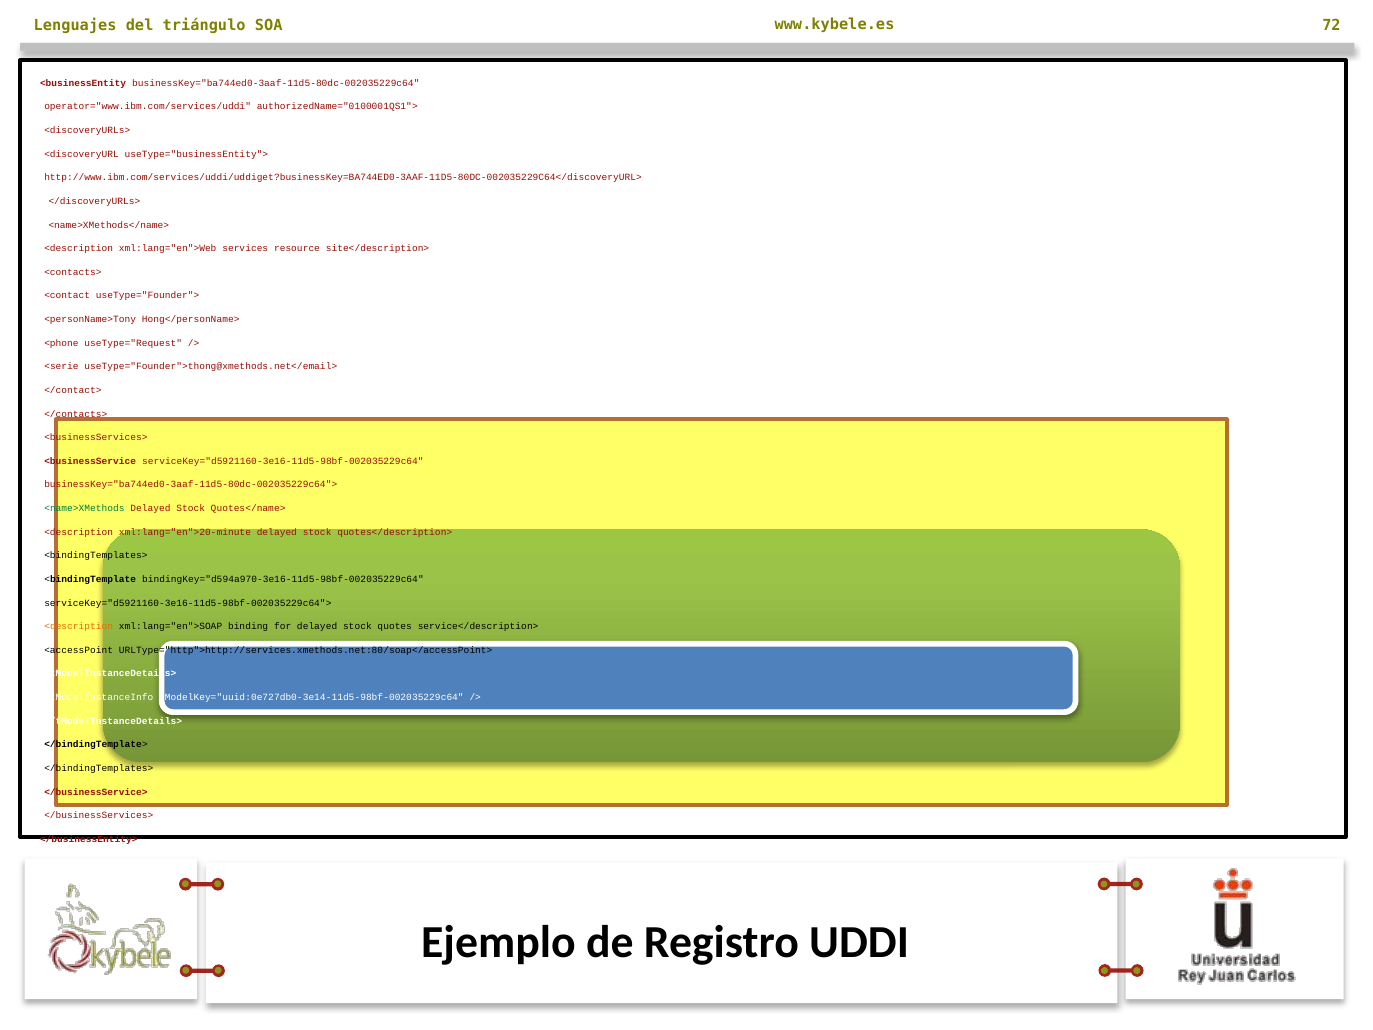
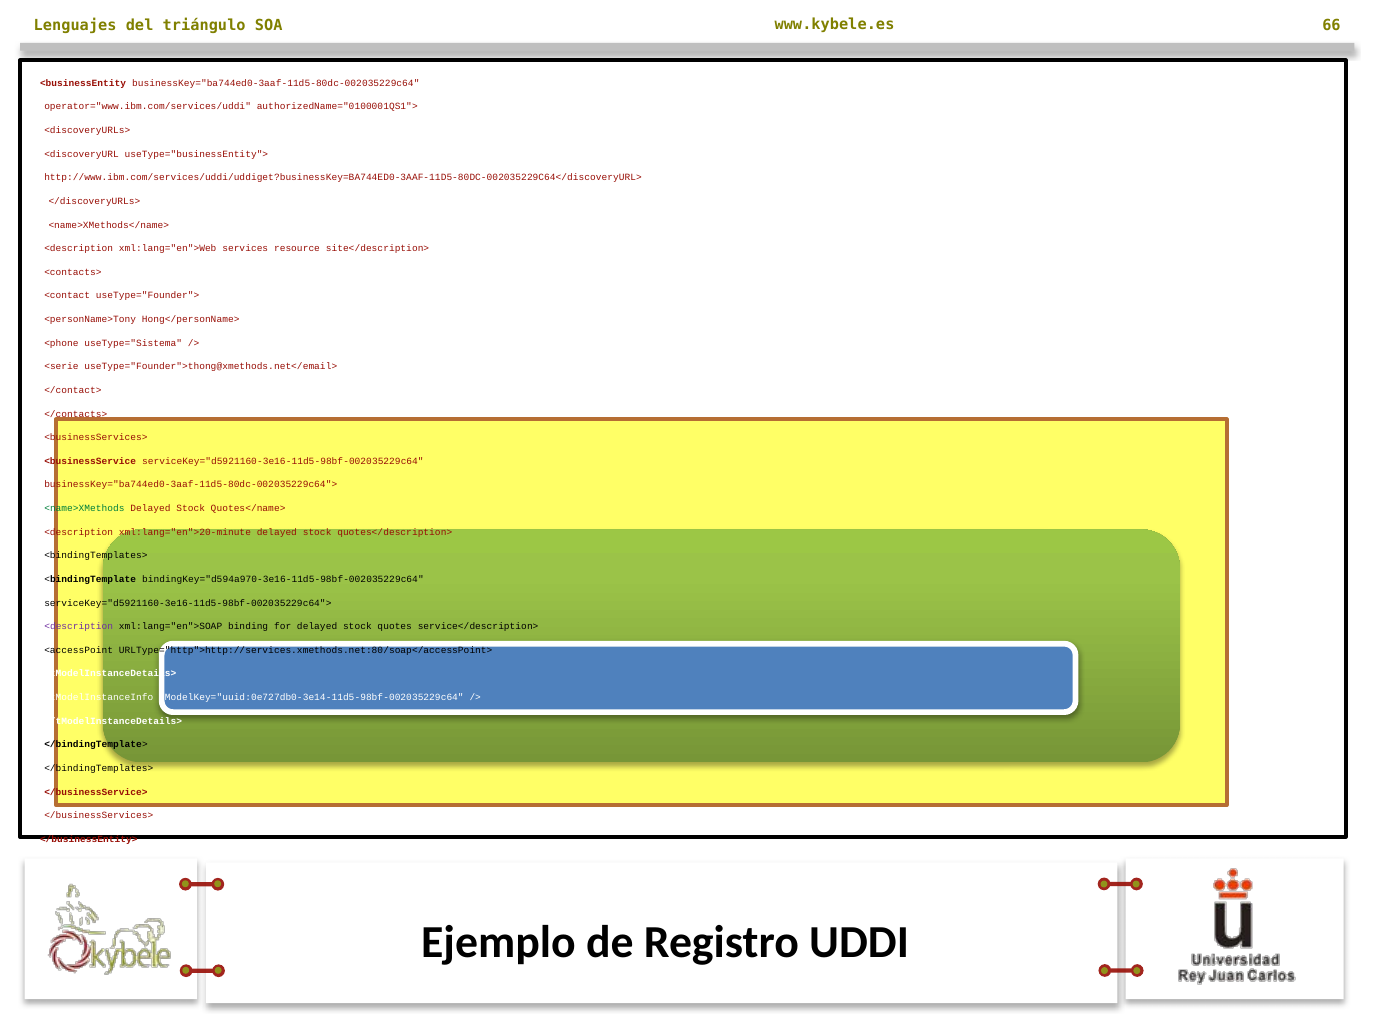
72: 72 -> 66 (1331, 25)
useType="Request: useType="Request -> useType="Sistema (133, 343)
<description colour: orange -> purple (79, 626)
